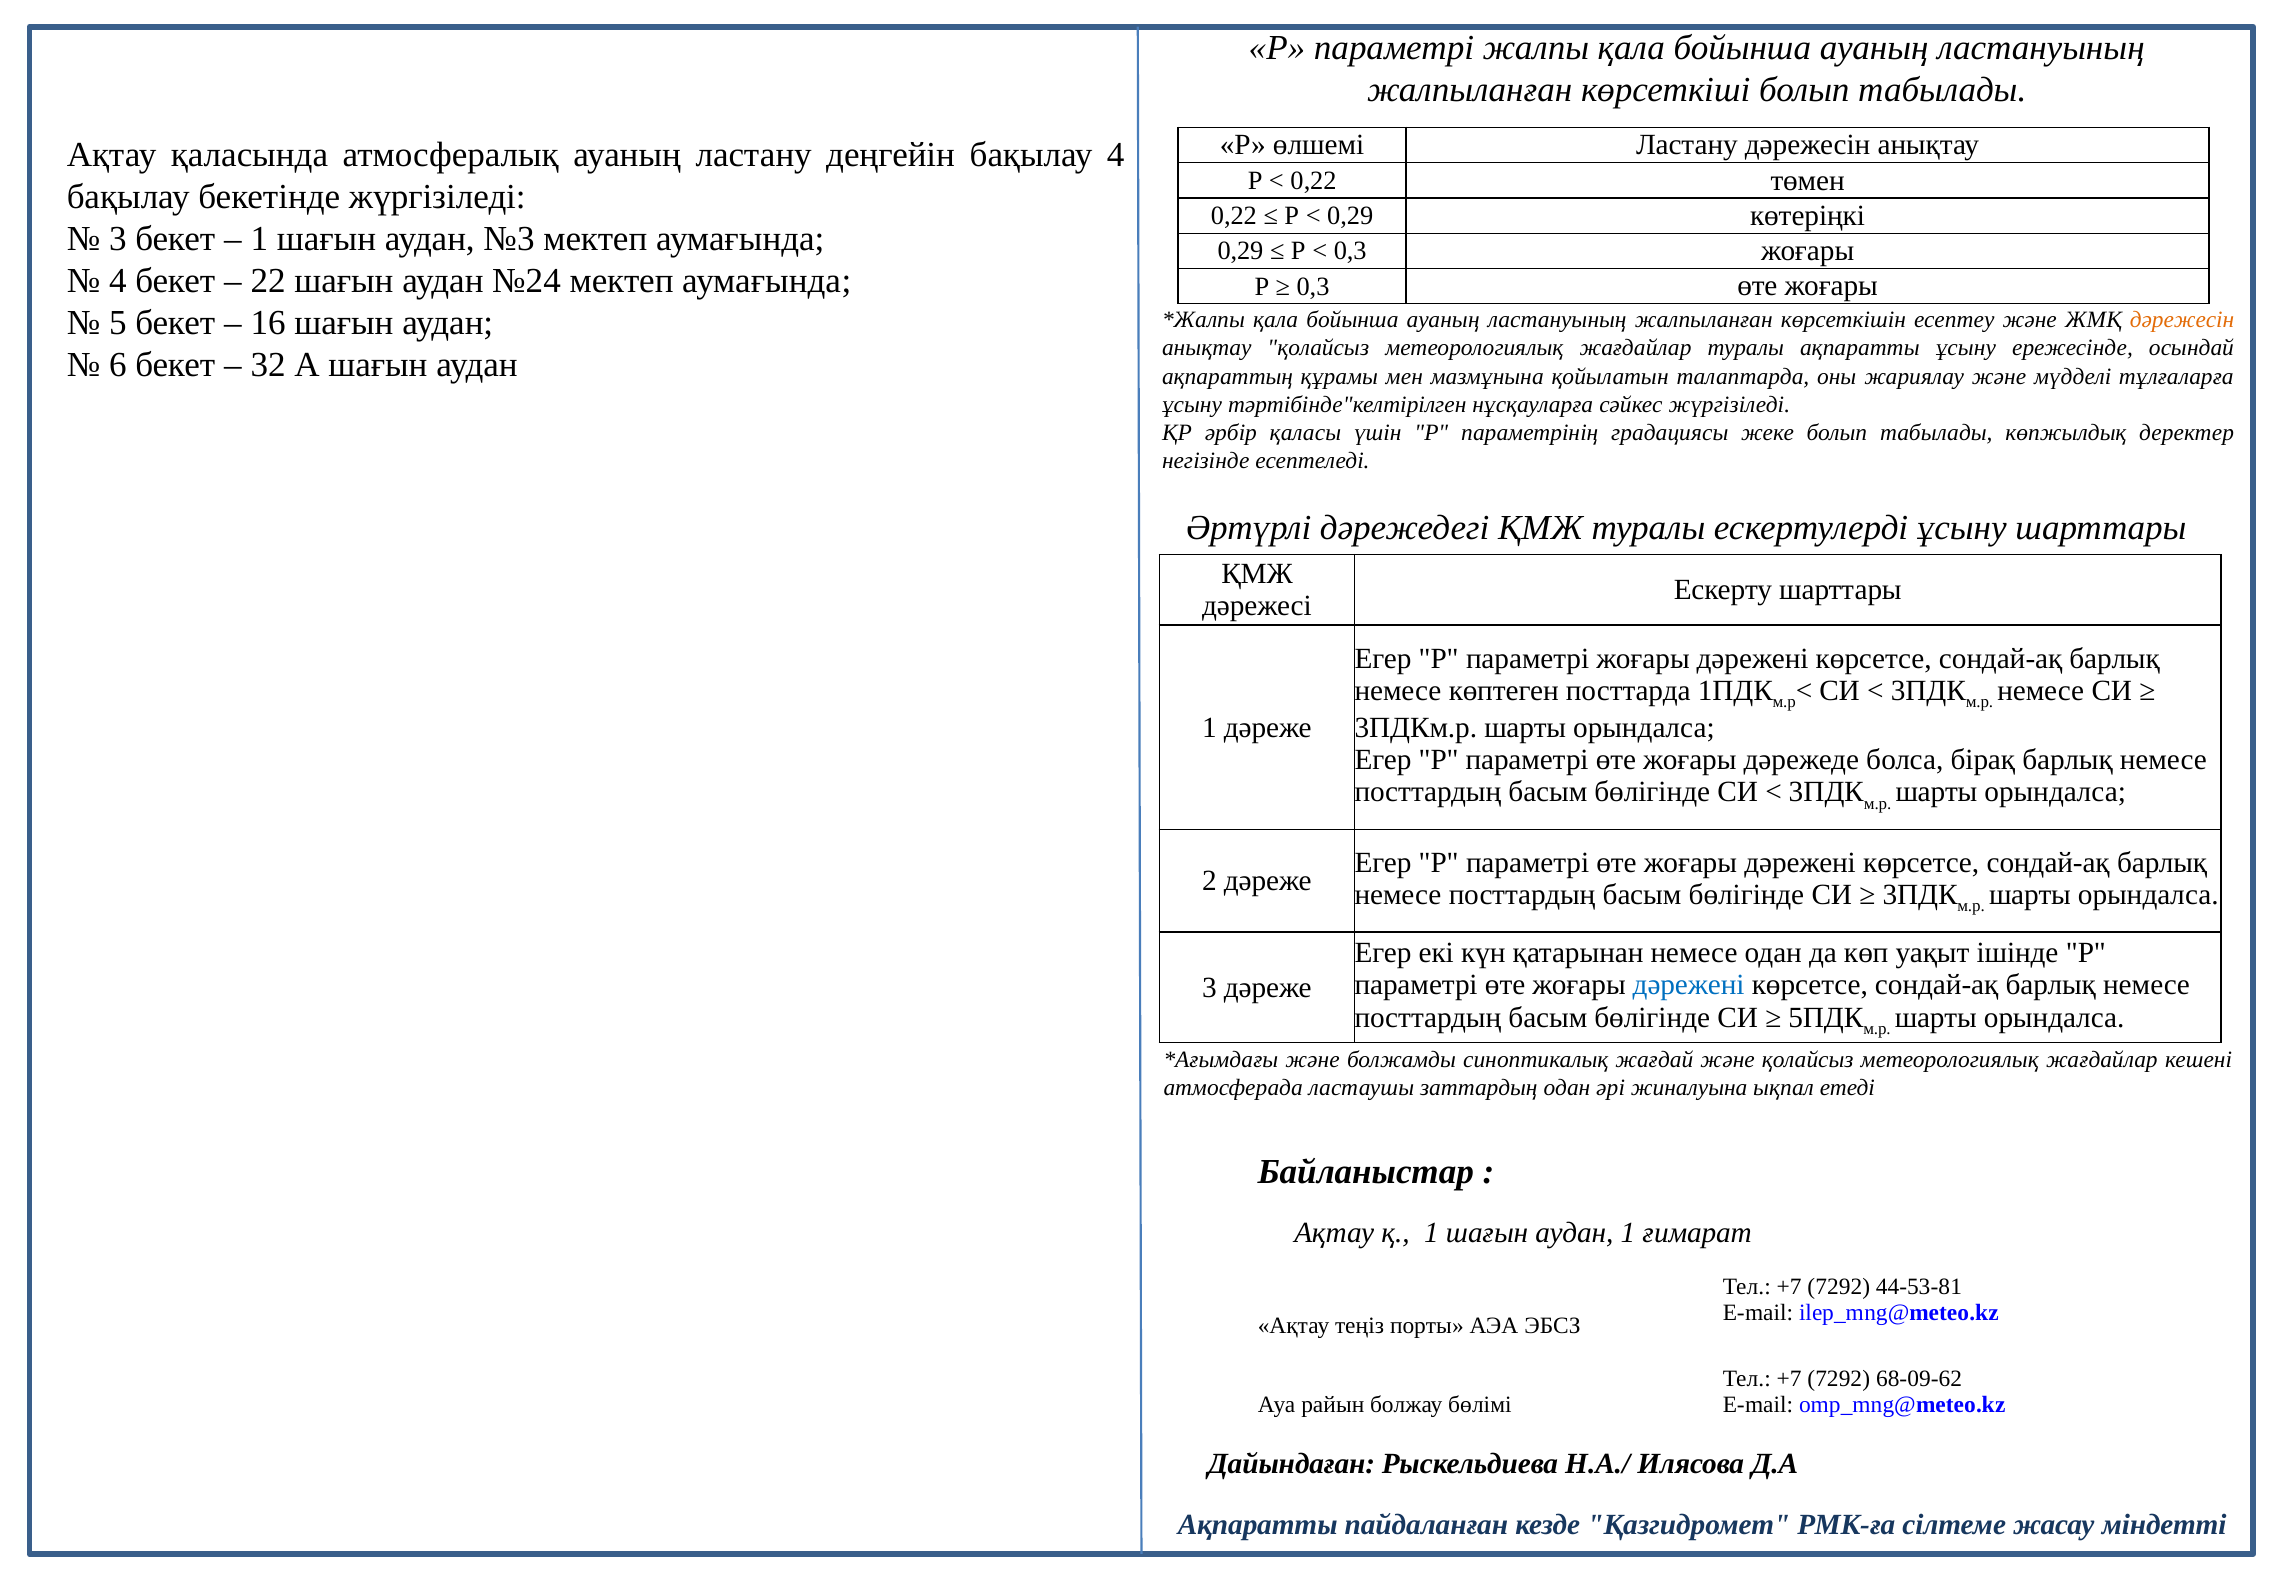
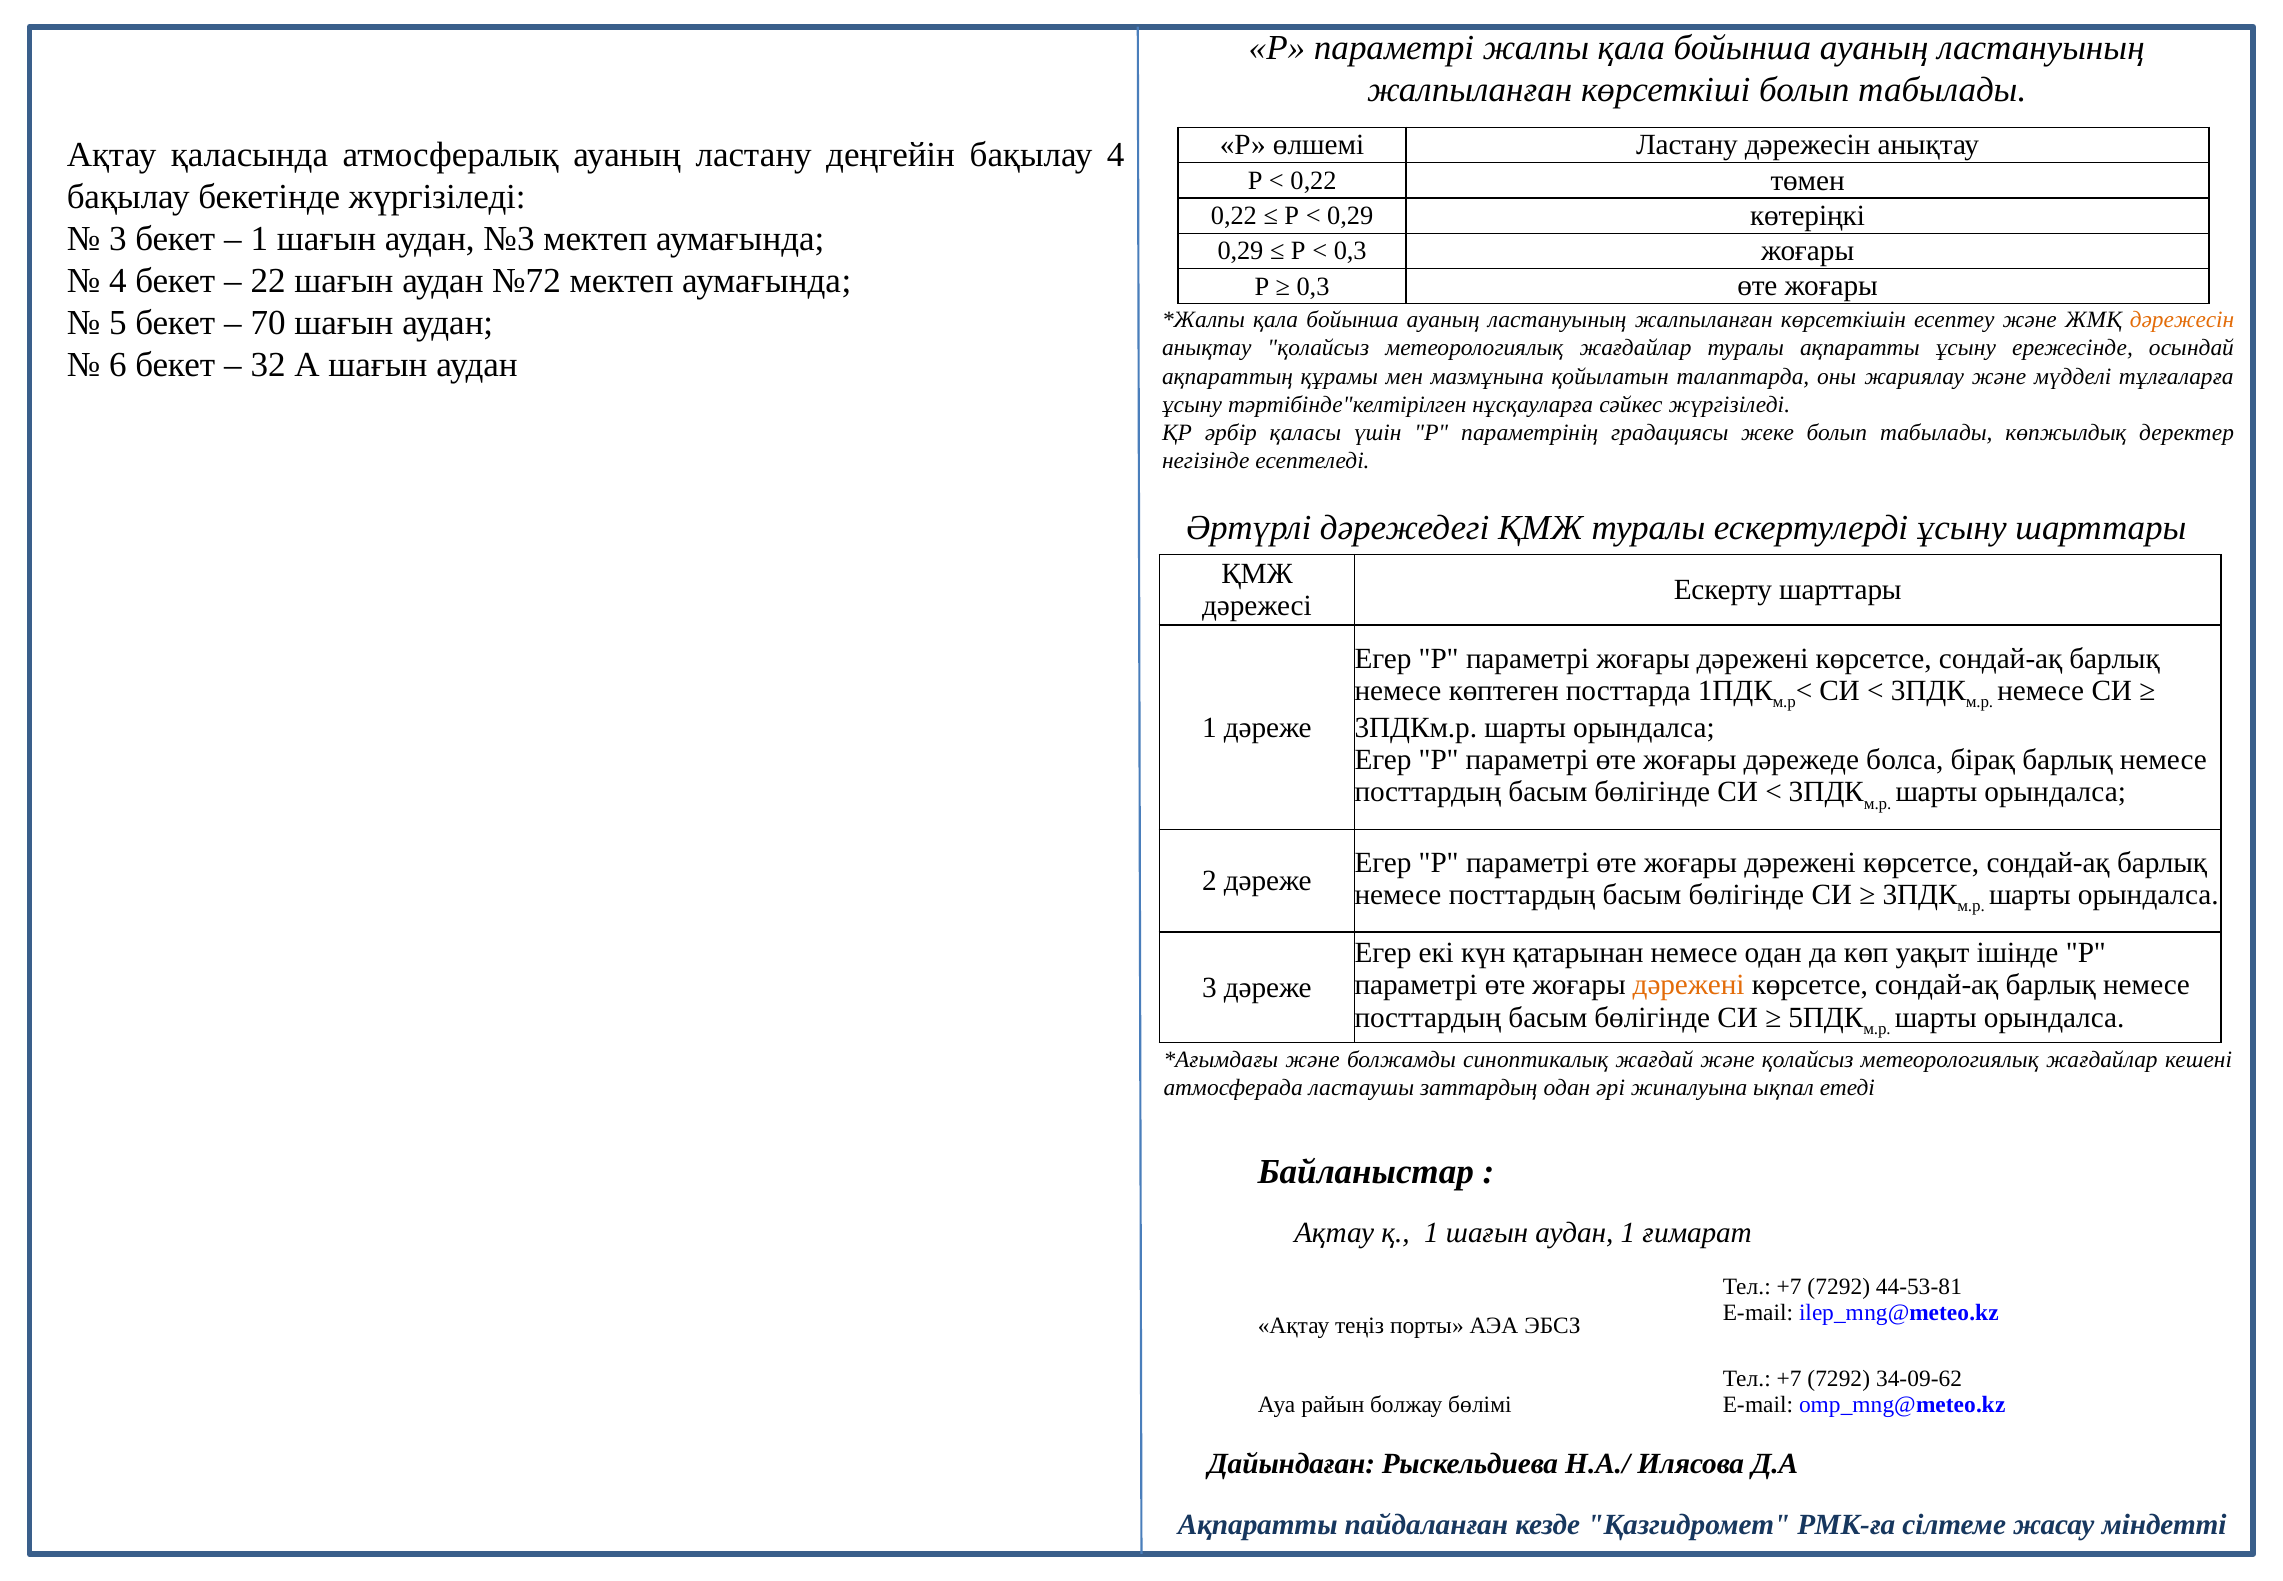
№24: №24 -> №72 (527, 281)
16: 16 -> 70 (268, 323)
дәрежені colour: blue -> orange (1689, 985)
68-09-62: 68-09-62 -> 34-09-62 (1919, 1379)
